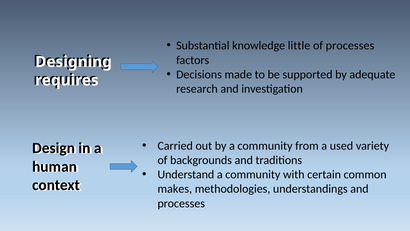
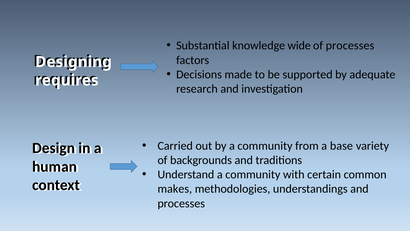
little: little -> wide (299, 46)
used: used -> base (341, 146)
